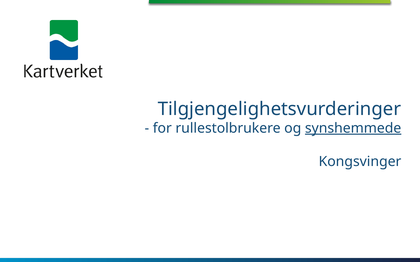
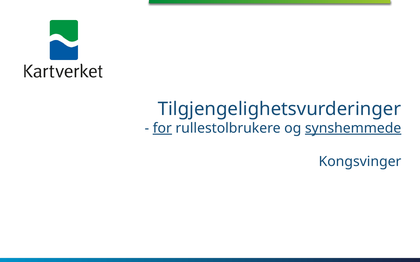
for underline: none -> present (162, 128)
